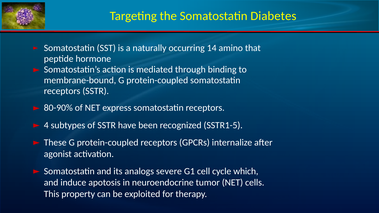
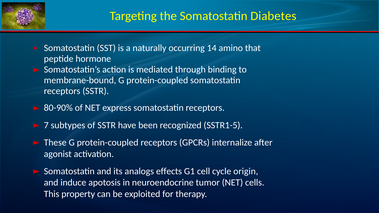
4: 4 -> 7 (46, 125)
severe: severe -> effects (169, 171)
which: which -> origin (246, 171)
